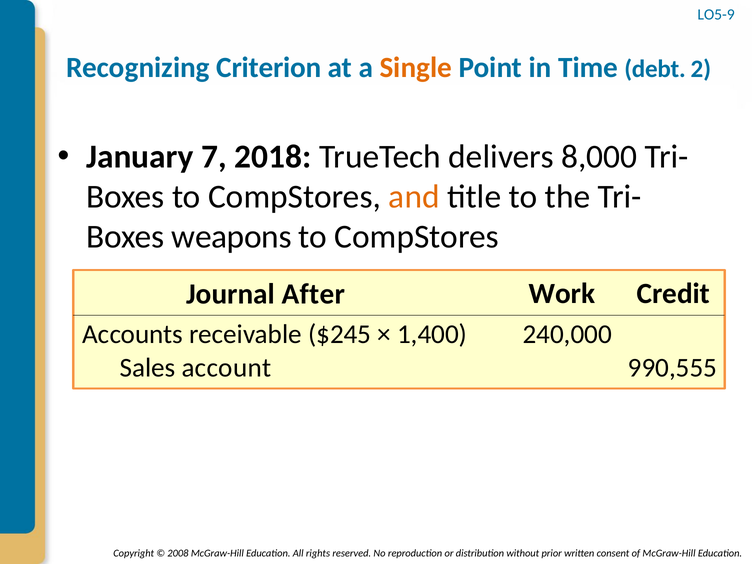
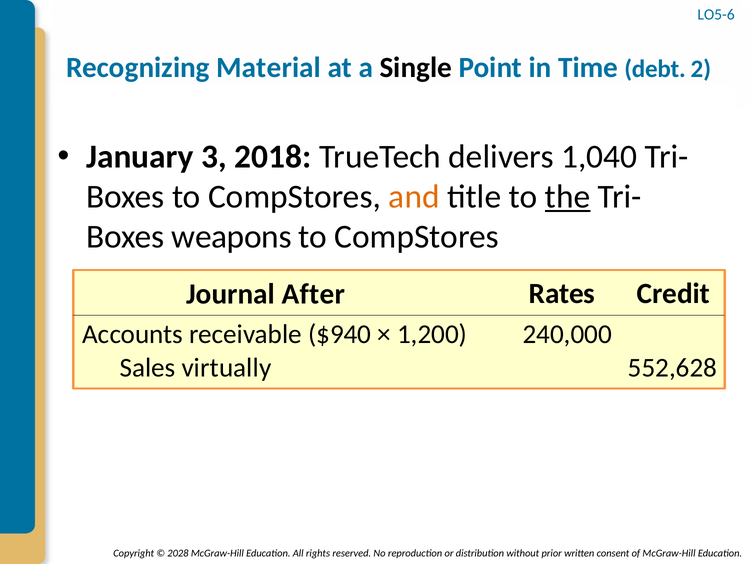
LO5-9: LO5-9 -> LO5-6 (716, 15)
Criterion: Criterion -> Material (269, 68)
Single colour: orange -> black (416, 68)
7: 7 -> 3 (214, 157)
8,000: 8,000 -> 1,040 (599, 157)
the underline: none -> present (568, 197)
Work: Work -> Rates (562, 294)
$245: $245 -> $940 (340, 335)
1,400: 1,400 -> 1,200 (432, 335)
account: account -> virtually (226, 368)
990,555: 990,555 -> 552,628 (672, 368)
2008: 2008 -> 2028 (178, 553)
